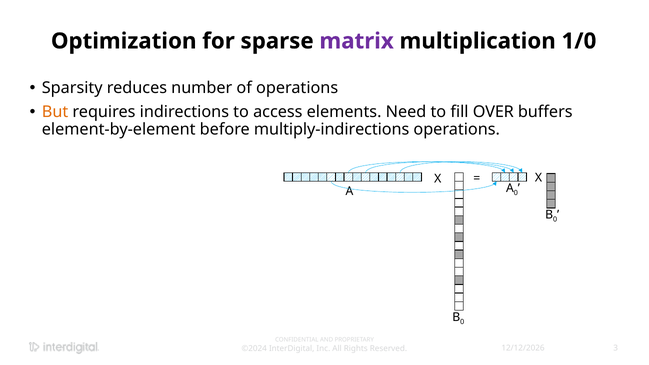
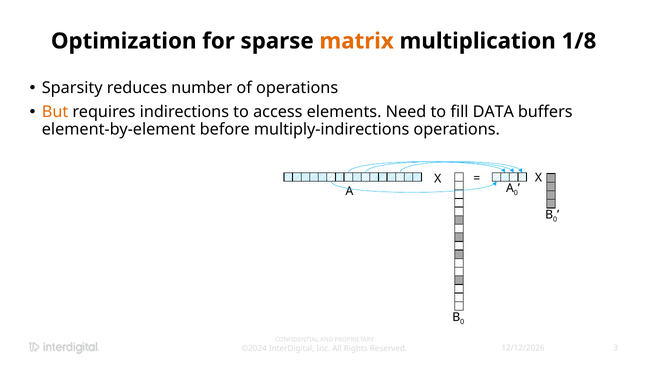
matrix colour: purple -> orange (357, 41)
1/0: 1/0 -> 1/8 (579, 41)
OVER: OVER -> DATA (493, 112)
